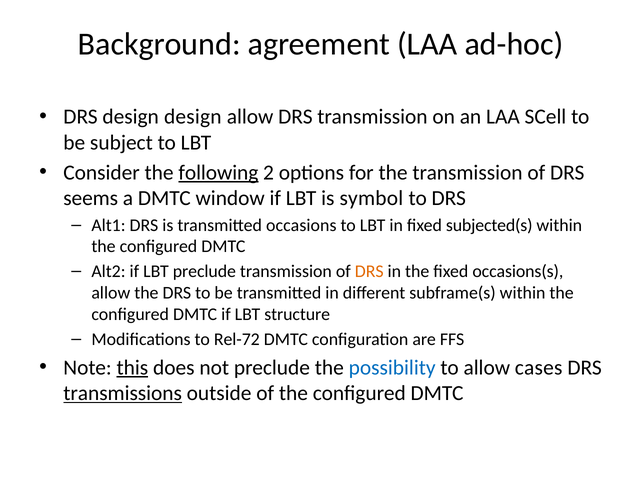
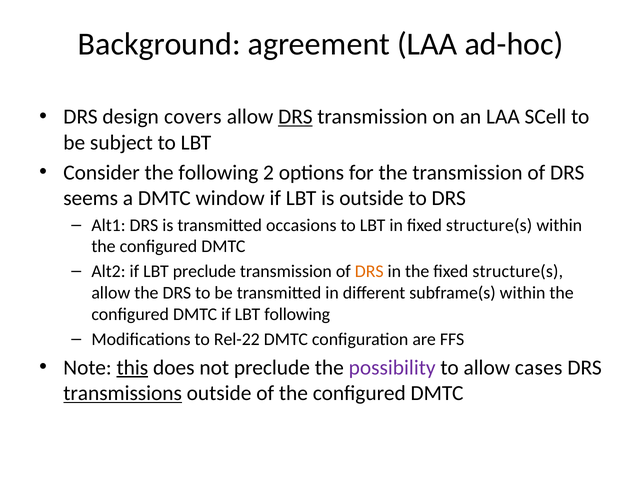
design design: design -> covers (193, 117)
DRS underline: none -> present (295, 117)
following underline: present -> none (218, 172)
is symbol: symbol -> outside (371, 198)
in fixed subjected(s: subjected(s -> structure(s (489, 225)
the fixed occasions(s: occasions(s -> structure(s (518, 271)
LBT structure: structure -> following (297, 314)
Rel-72: Rel-72 -> Rel-22 (237, 339)
possibility colour: blue -> purple (392, 367)
